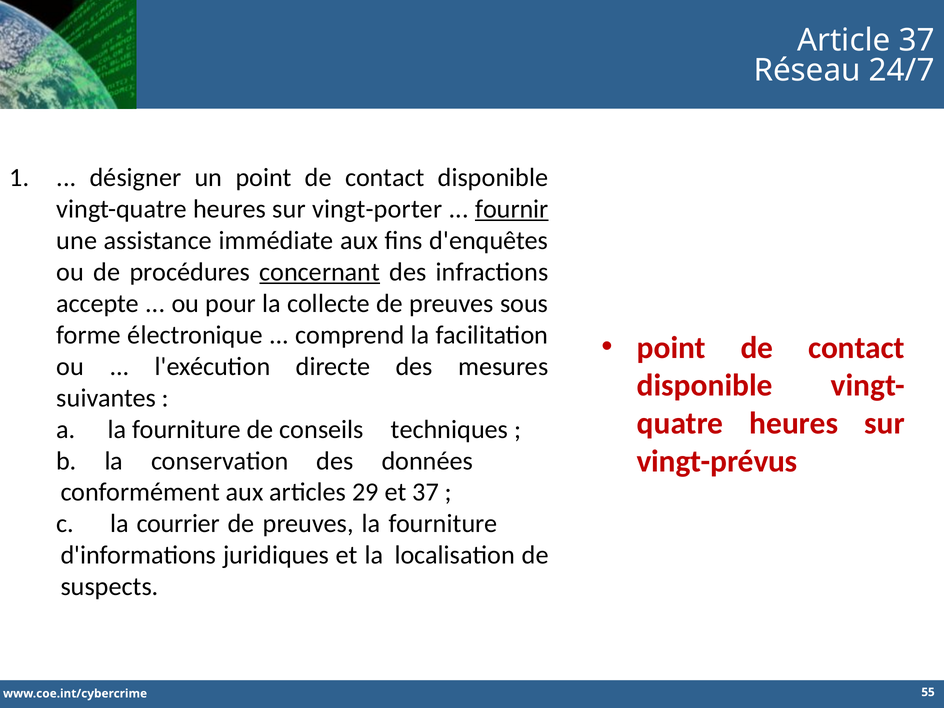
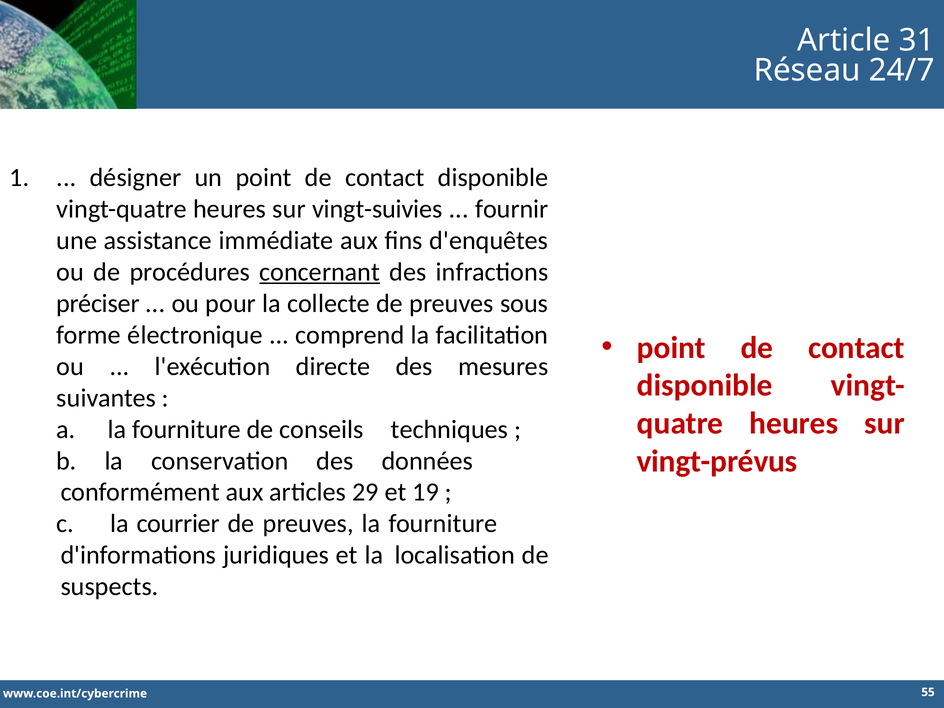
Article 37: 37 -> 31 (917, 40)
vingt-porter: vingt-porter -> vingt-suivies (377, 209)
fournir underline: present -> none (512, 209)
accepte: accepte -> préciser (98, 303)
et 37: 37 -> 19 (426, 492)
